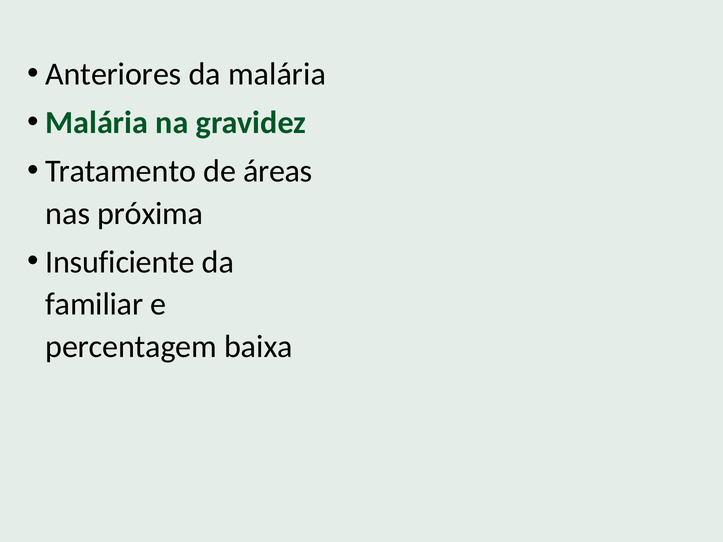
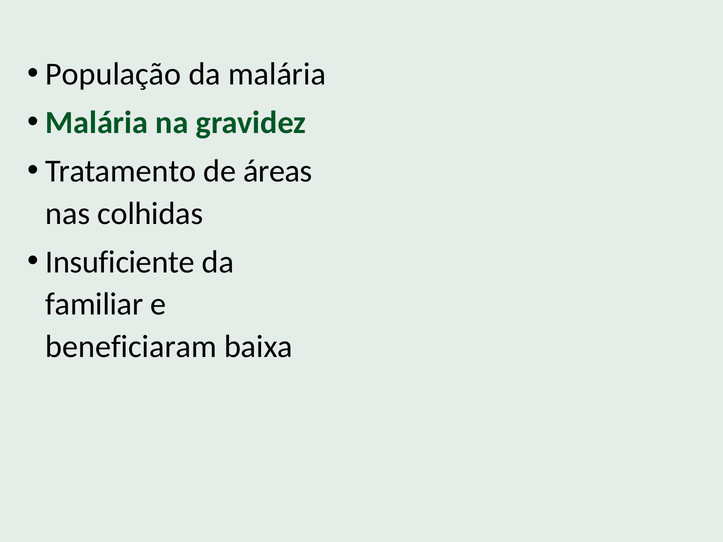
Anteriores: Anteriores -> População (113, 74)
próxima: próxima -> colhidas (150, 214)
percentagem: percentagem -> beneficiaram (131, 347)
